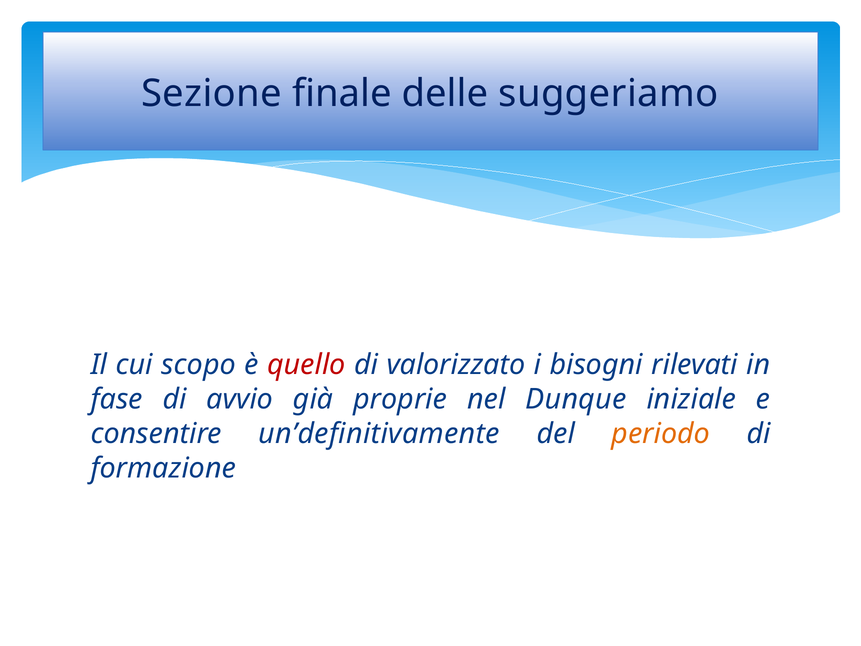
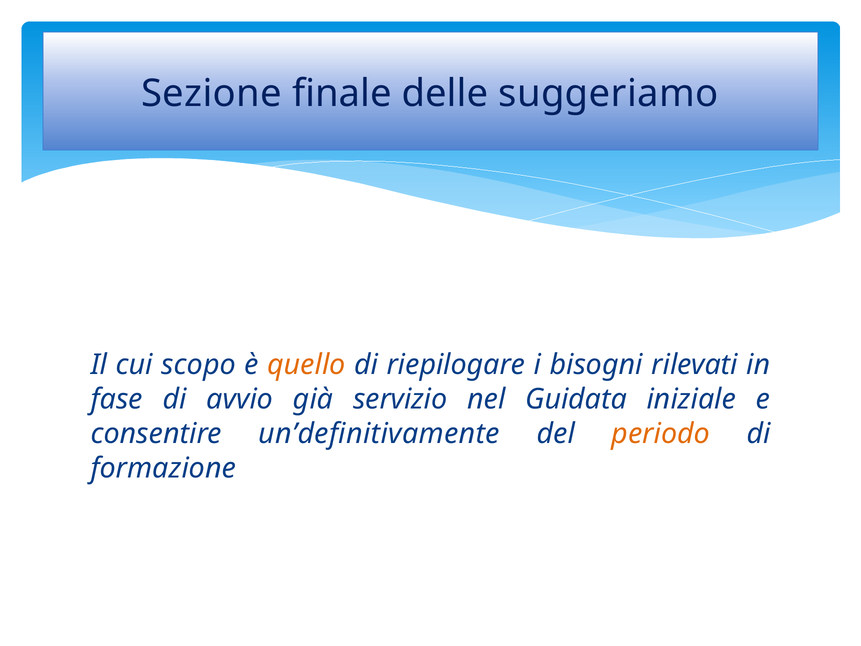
quello colour: red -> orange (306, 365)
valorizzato: valorizzato -> riepilogare (456, 365)
proprie: proprie -> servizio (400, 399)
Dunque: Dunque -> Guidata (576, 399)
